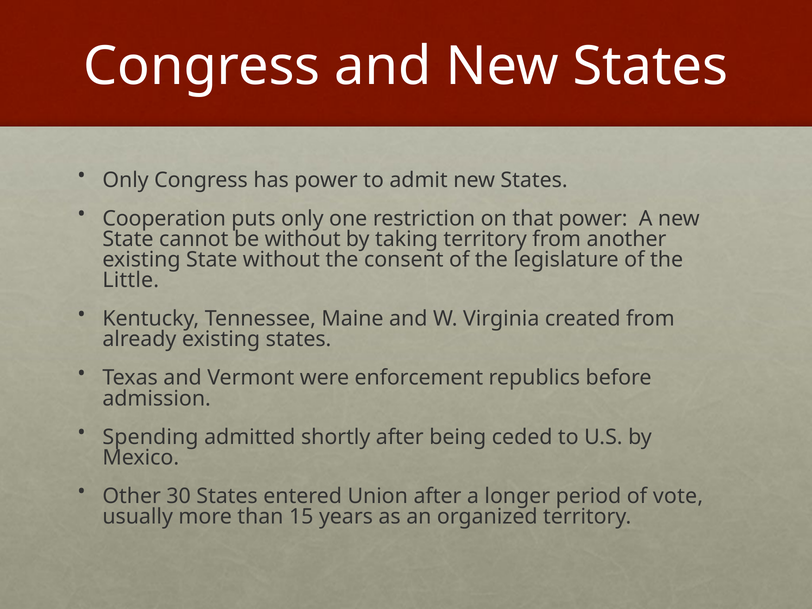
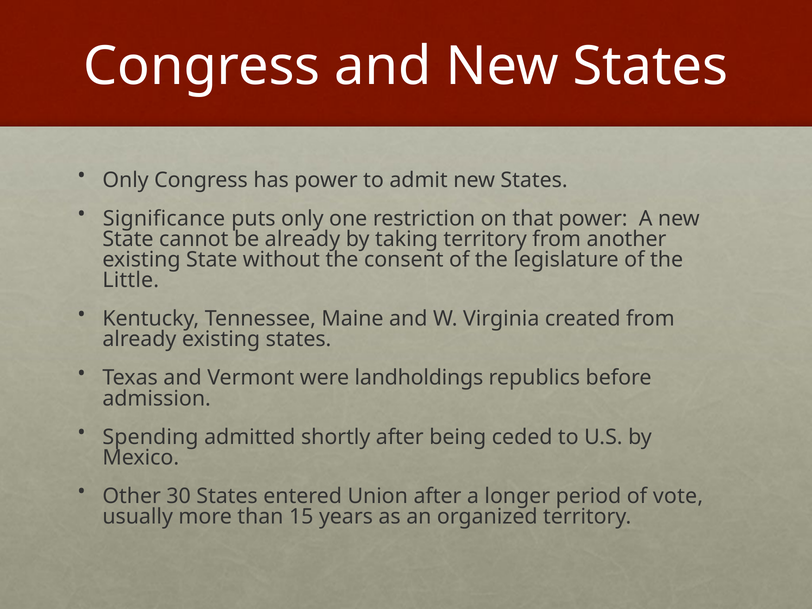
Cooperation: Cooperation -> Significance (164, 219)
be without: without -> already (302, 239)
enforcement: enforcement -> landholdings (419, 378)
